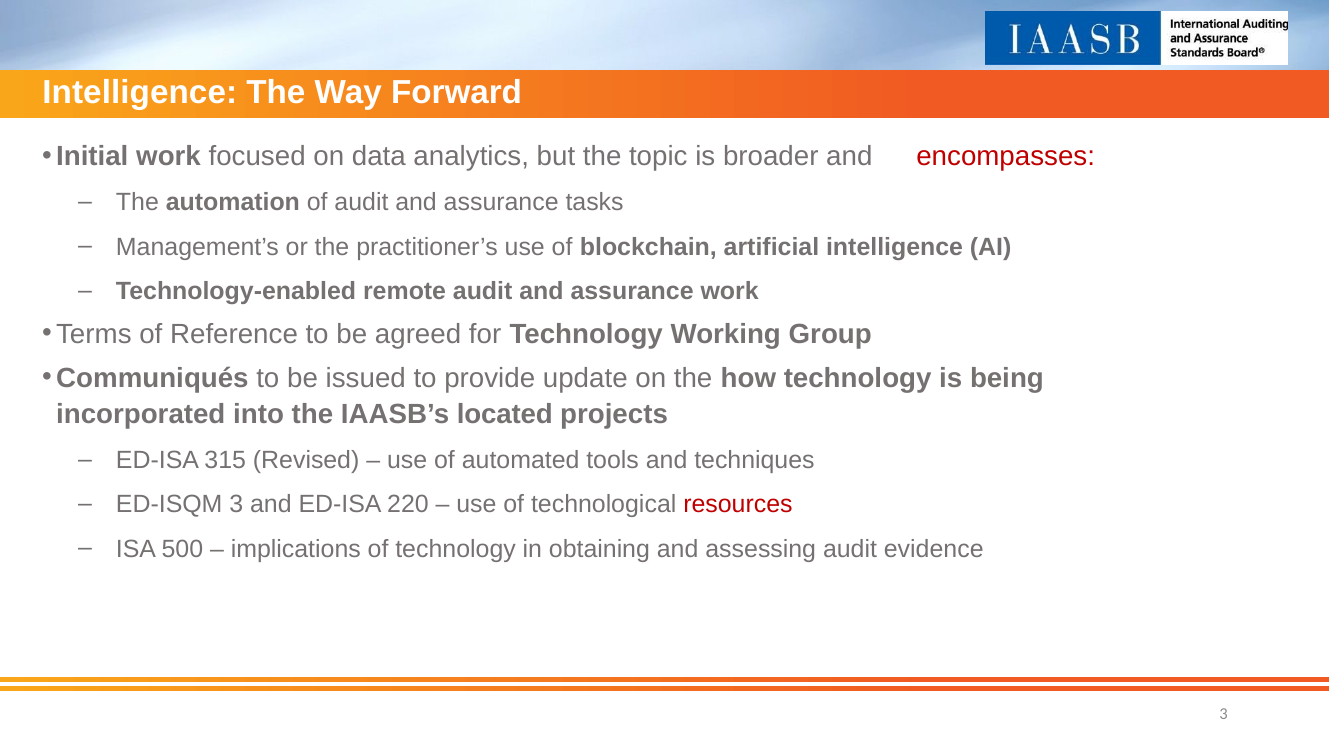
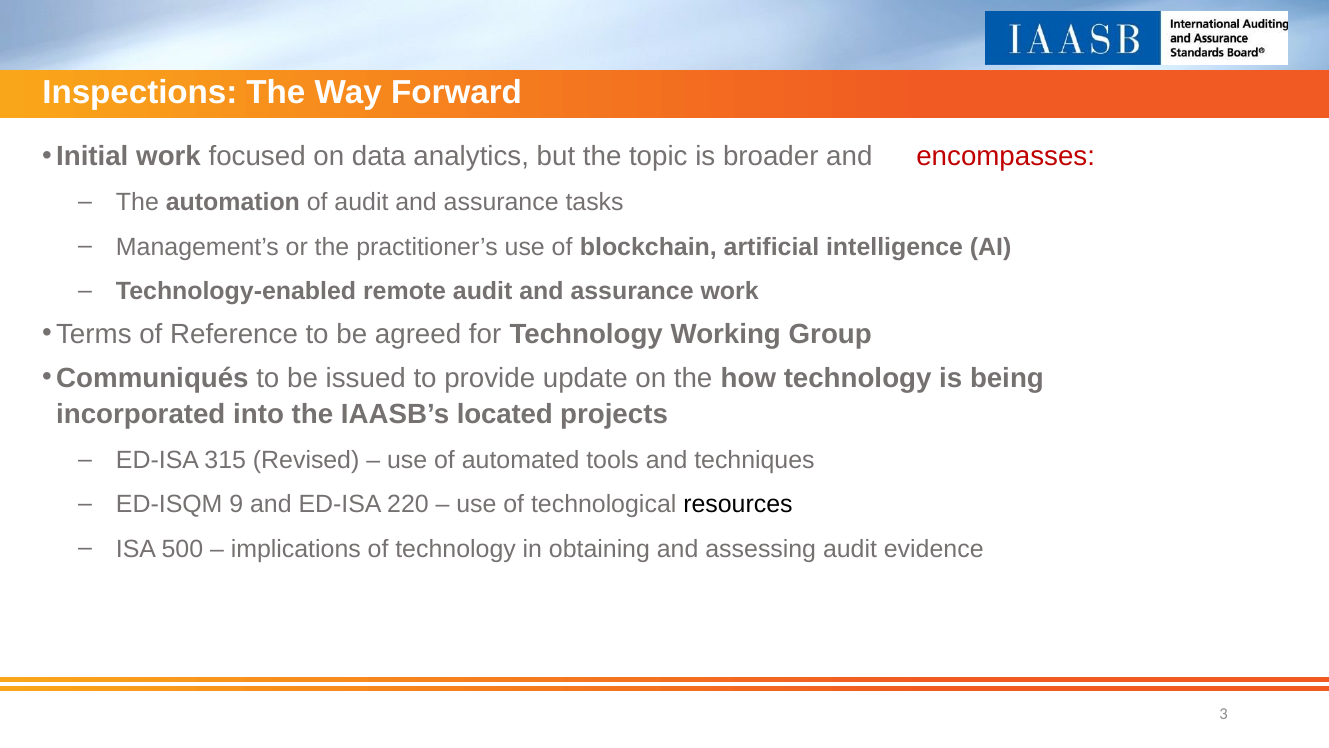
Intelligence: Intelligence -> Inspections (140, 93)
ED-ISQM 3: 3 -> 9 (236, 504)
resources colour: red -> black (738, 504)
